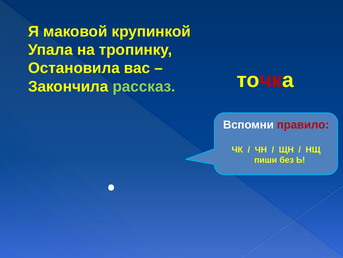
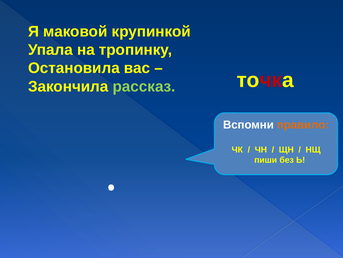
правило colour: red -> orange (303, 125)
